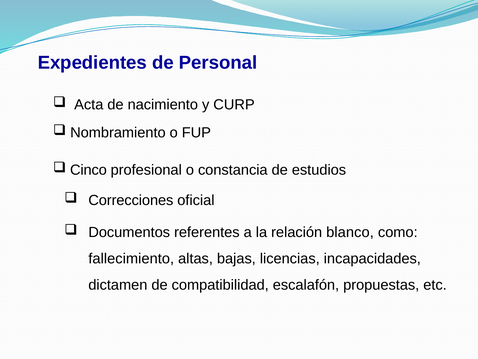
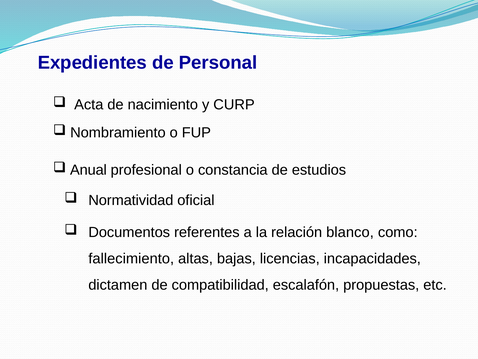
Cinco: Cinco -> Anual (88, 170)
Correcciones: Correcciones -> Normatividad (131, 200)
